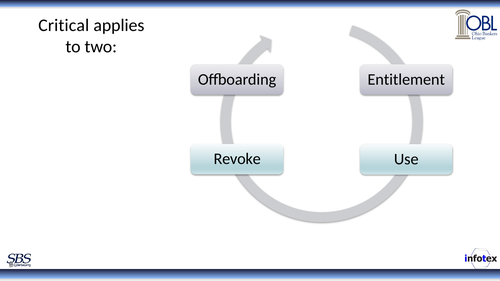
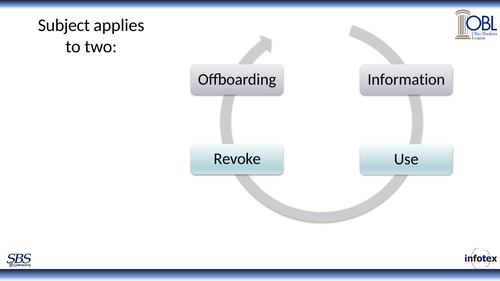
Critical: Critical -> Subject (64, 25)
Entitlement: Entitlement -> Information (406, 80)
